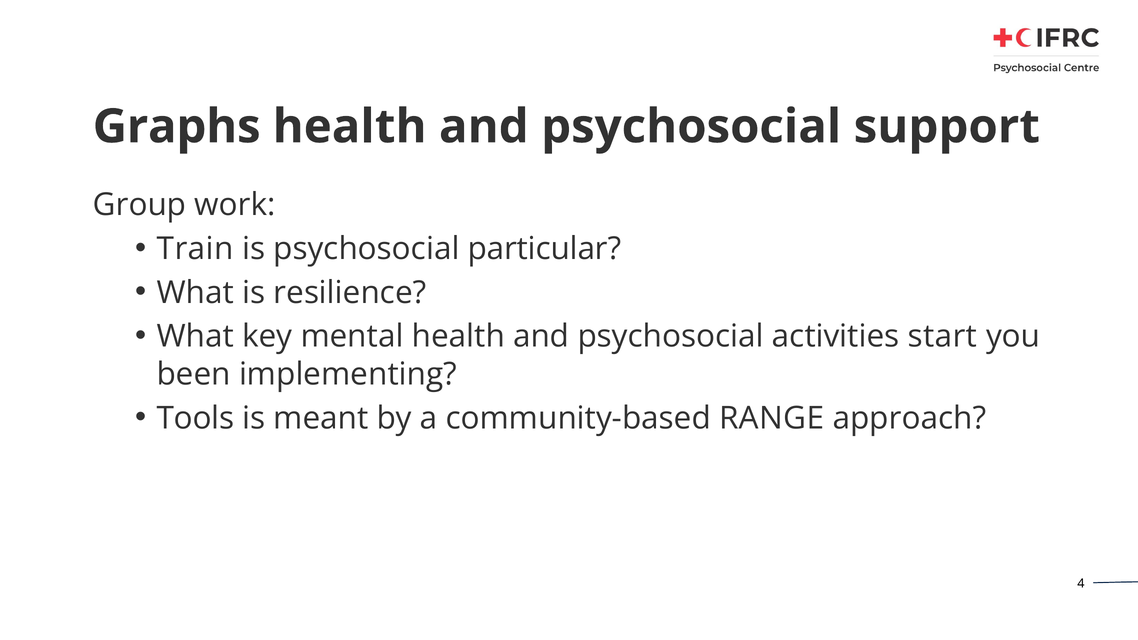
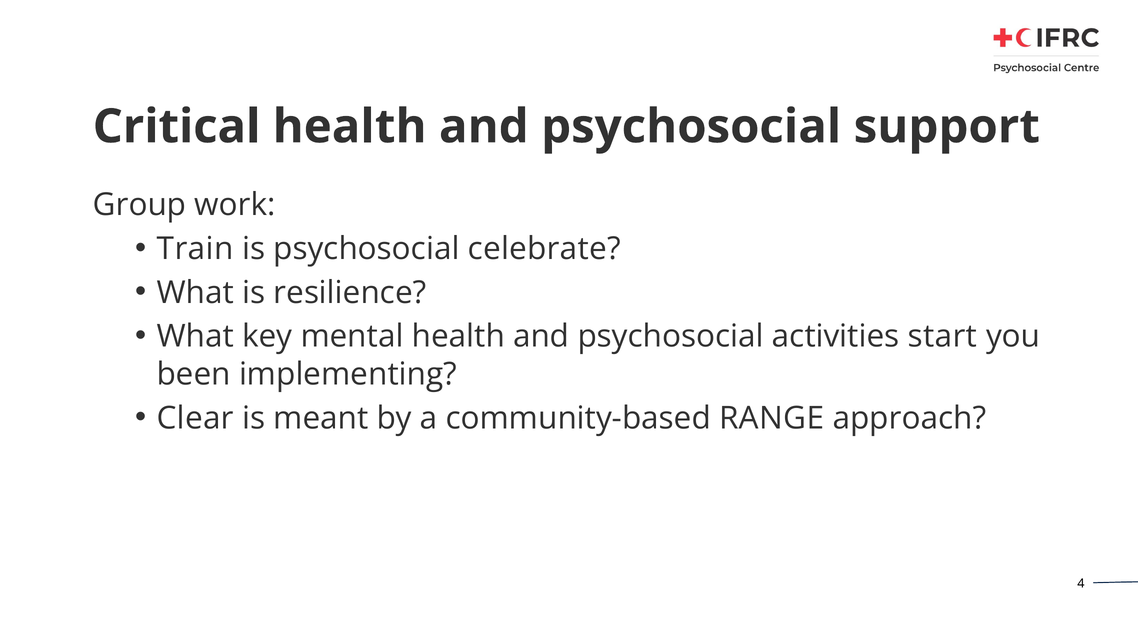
Graphs: Graphs -> Critical (177, 127)
particular: particular -> celebrate (544, 249)
Tools: Tools -> Clear (195, 418)
